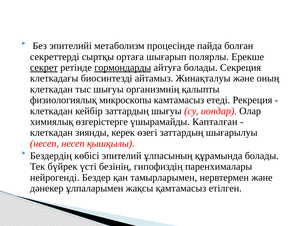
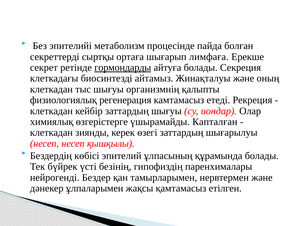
полярлы: полярлы -> лимфаға (209, 57)
секрет underline: present -> none (44, 67)
микроскопы: микроскопы -> регенерация (125, 100)
